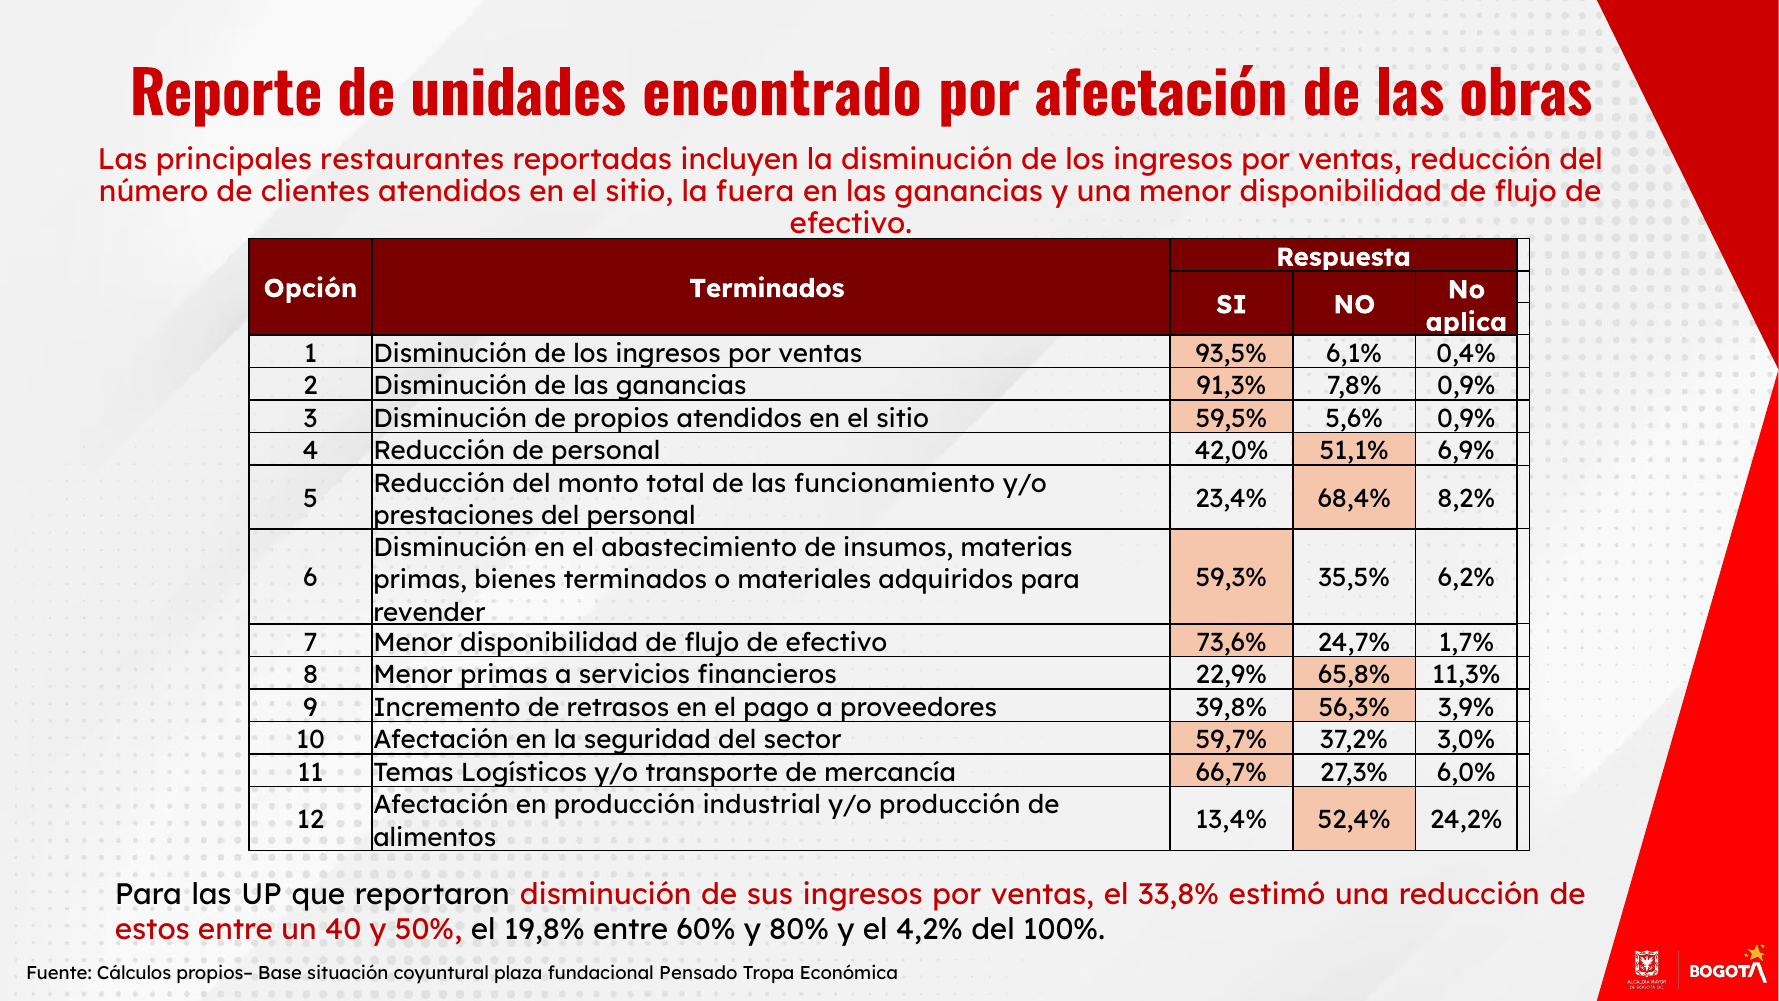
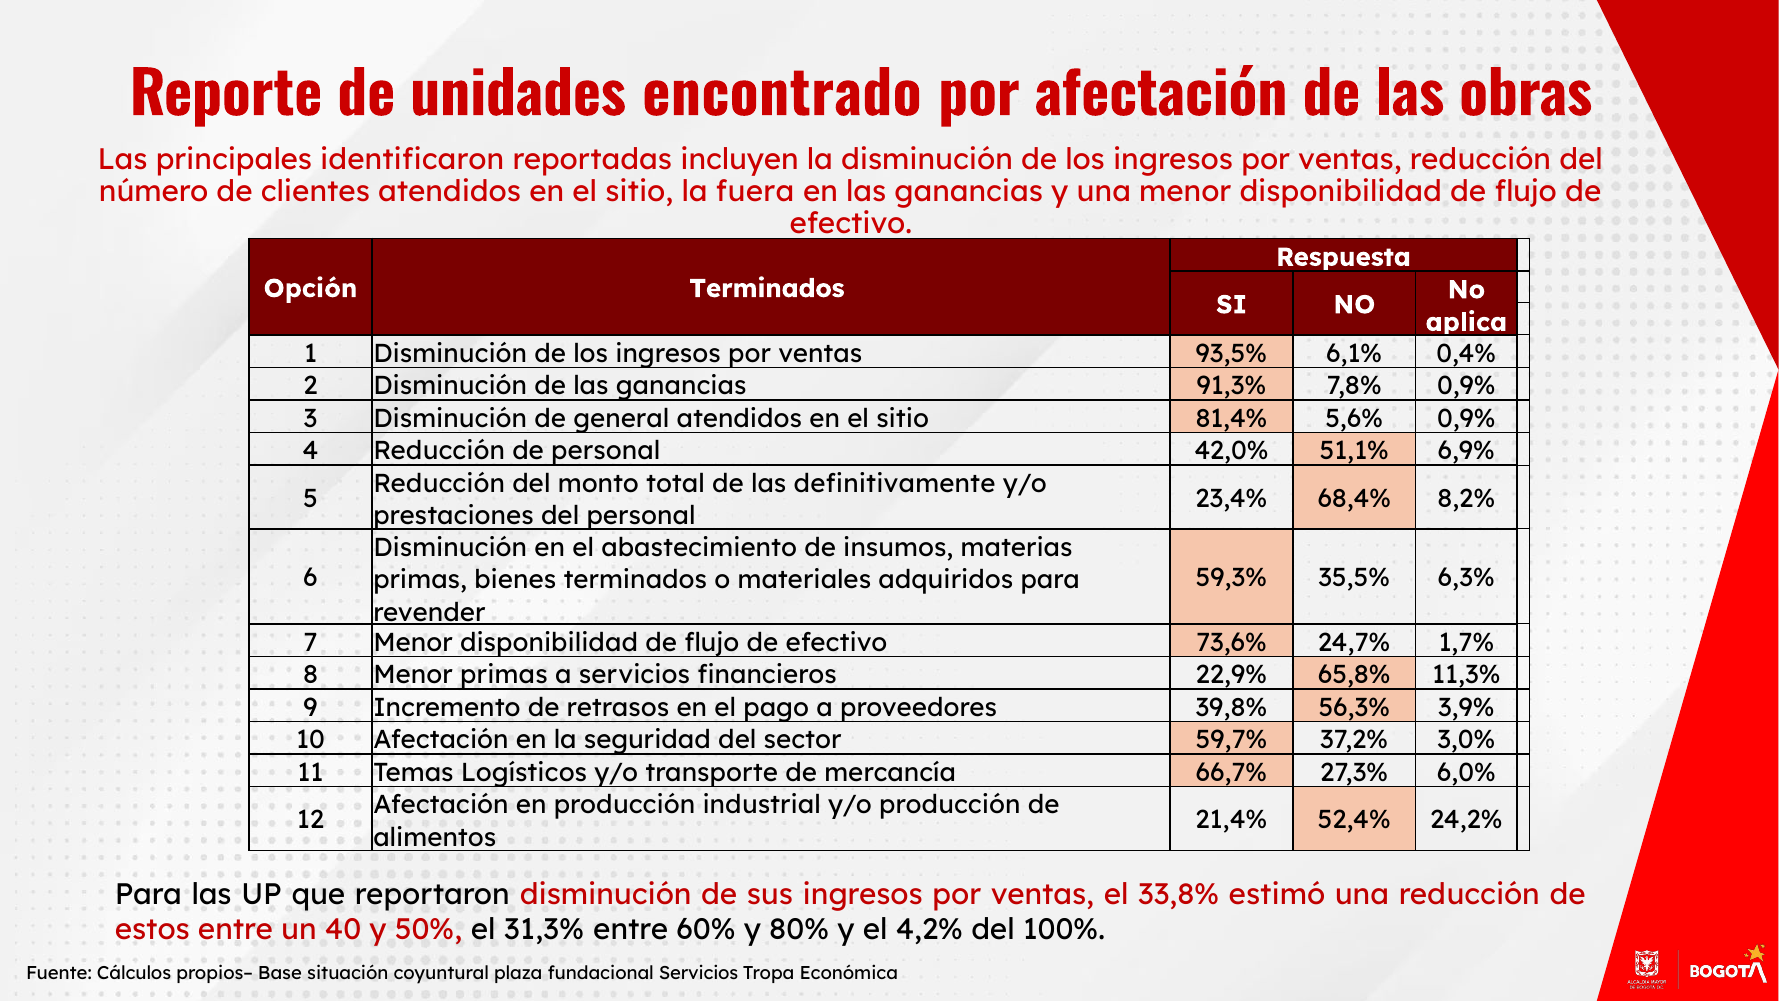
restaurantes: restaurantes -> identificaron (412, 160)
propios: propios -> general (621, 419)
59,5%: 59,5% -> 81,4% (1232, 419)
funcionamiento: funcionamiento -> definitivamente (895, 484)
6,2%: 6,2% -> 6,3% (1466, 578)
13,4%: 13,4% -> 21,4% (1231, 820)
19,8%: 19,8% -> 31,3% (544, 930)
fundacional Pensado: Pensado -> Servicios (699, 973)
